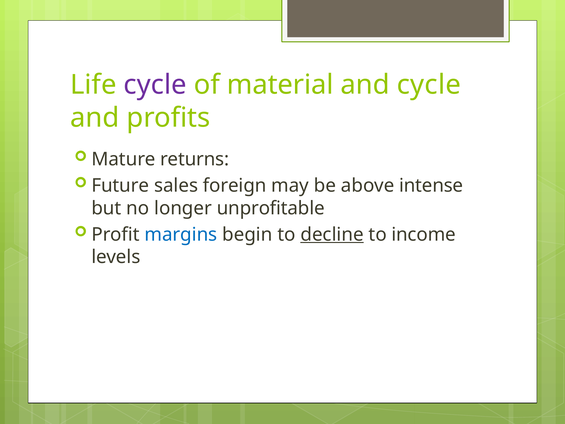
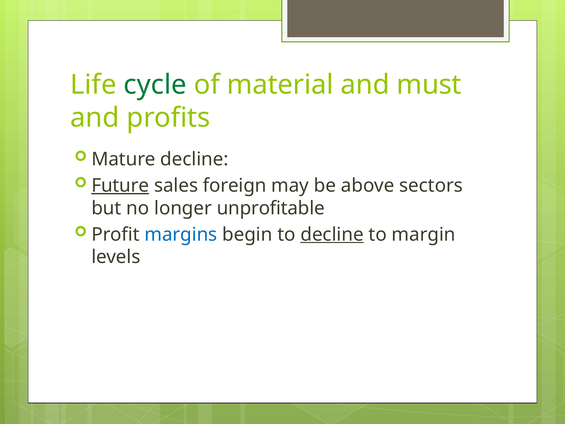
cycle colour: purple -> green (155, 85)
and cycle: cycle -> must (429, 85)
Mature returns: returns -> decline (194, 159)
Future underline: none -> present (120, 185)
intense: intense -> sectors (431, 185)
income: income -> margin (424, 234)
